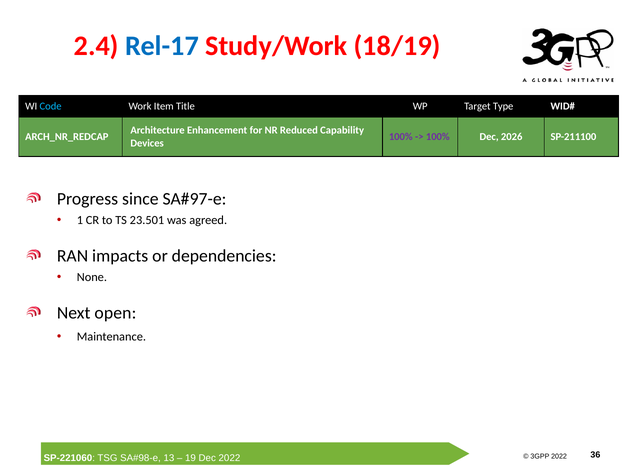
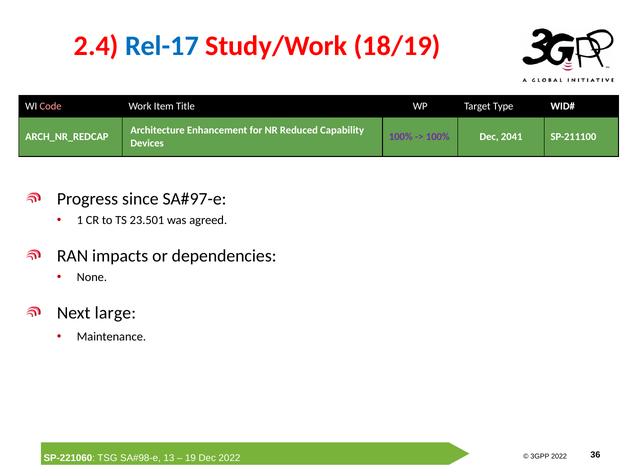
Code colour: light blue -> pink (51, 107)
2026: 2026 -> 2041 (512, 137)
open: open -> large (115, 313)
